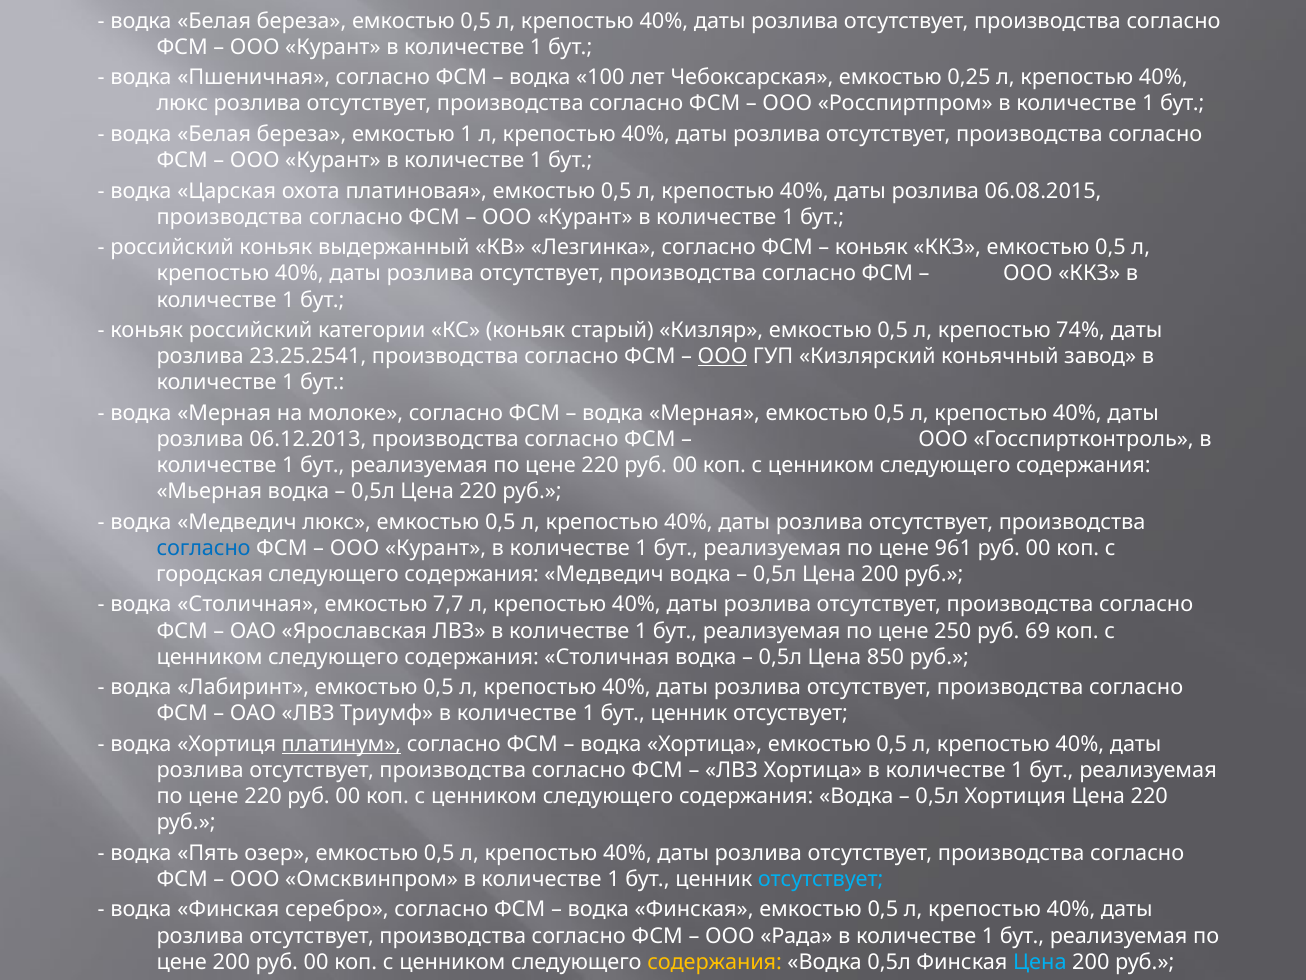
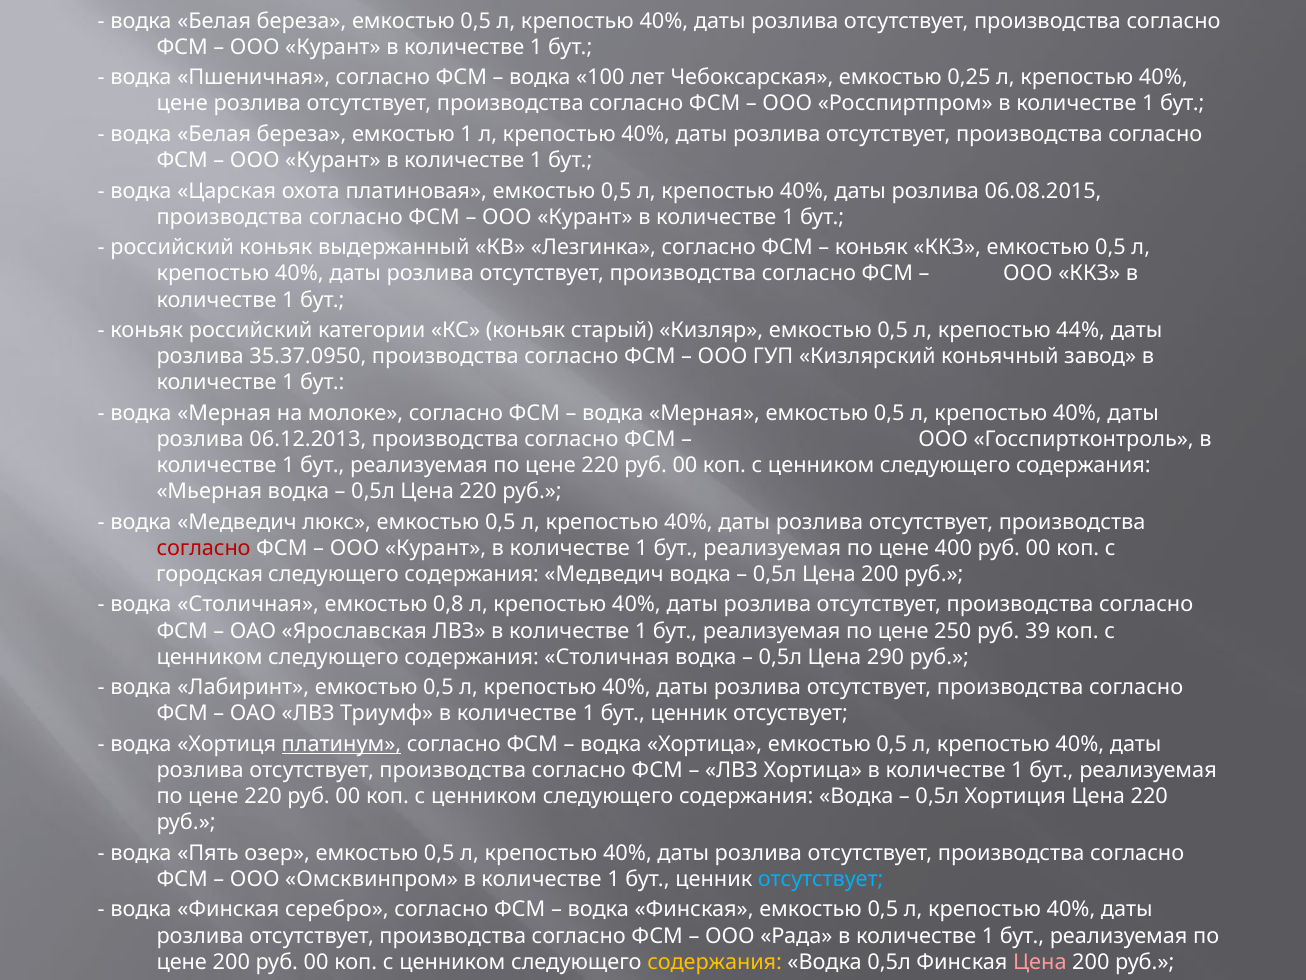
люкс: люкс -> цене (182, 104)
74%: 74% -> 44% (1081, 330)
23.25.2541: 23.25.2541 -> 35.37.0950 (308, 356)
ООО underline: present -> none (723, 356)
согласно colour: blue -> red (204, 548)
961: 961 -> 400 (953, 548)
7,7: 7,7 -> 0,8 (448, 604)
69: 69 -> 39 (1038, 631)
850: 850 -> 290 (885, 657)
Цена colour: light blue -> pink (1040, 962)
